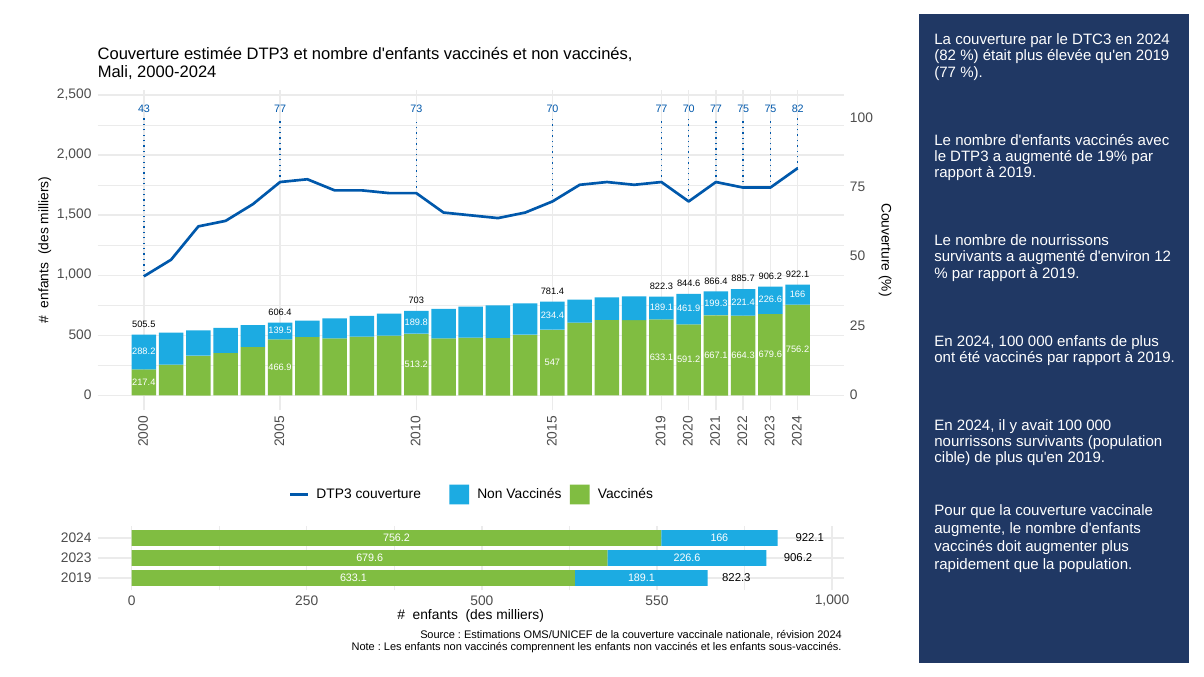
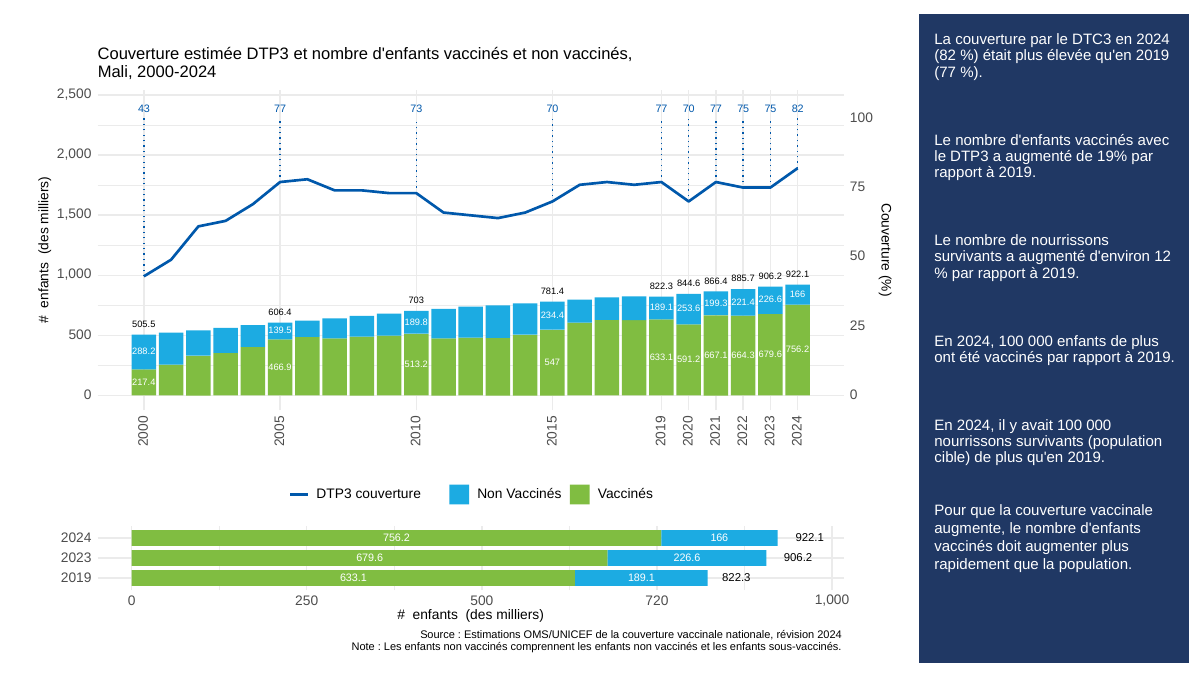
461.9: 461.9 -> 253.6 (689, 309)
550: 550 -> 720 (657, 601)
